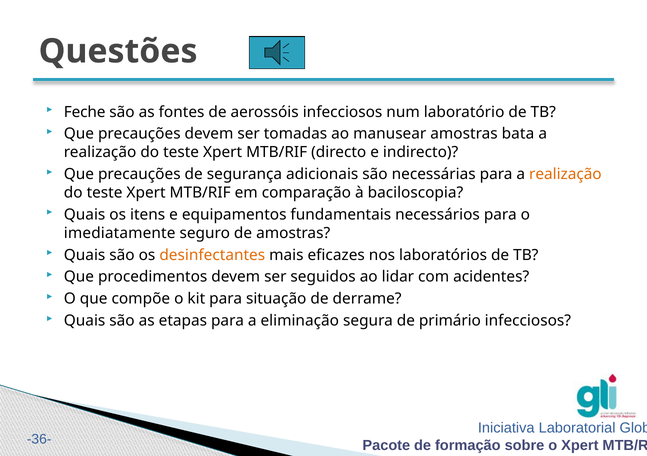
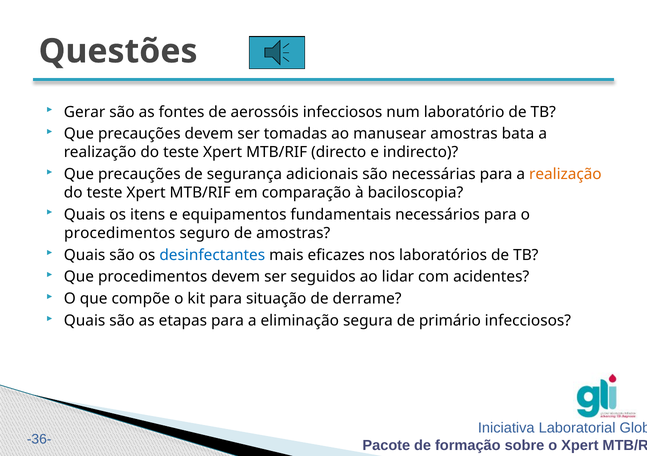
Feche: Feche -> Gerar (85, 112)
imediatamente: imediatamente -> procedimentos (120, 233)
desinfectantes colour: orange -> blue (212, 255)
